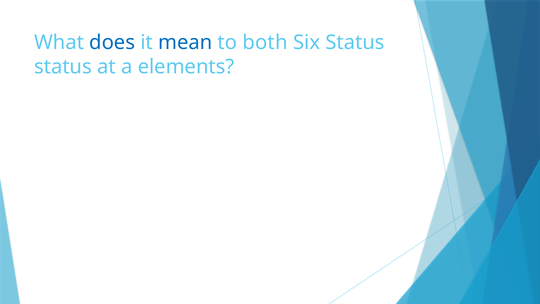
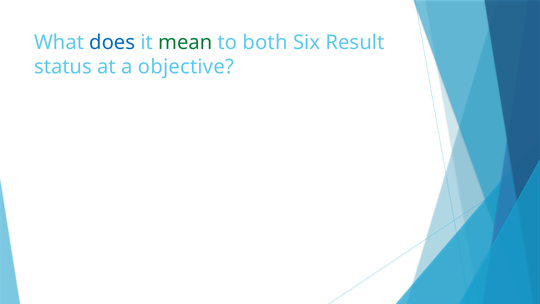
mean colour: blue -> green (185, 43)
Six Status: Status -> Result (355, 43)
elements: elements -> objective (186, 67)
